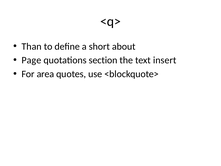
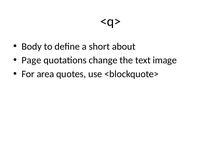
Than: Than -> Body (32, 46)
section: section -> change (103, 60)
insert: insert -> image (165, 60)
